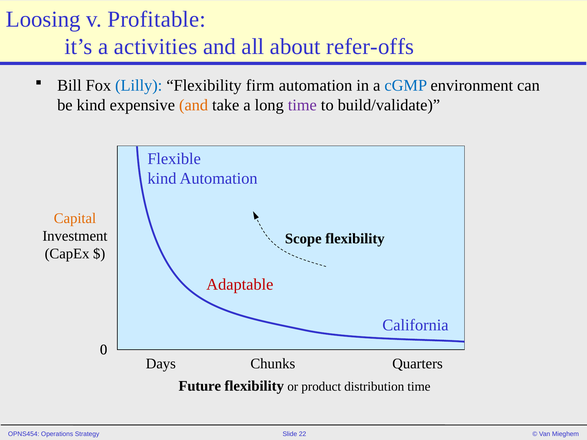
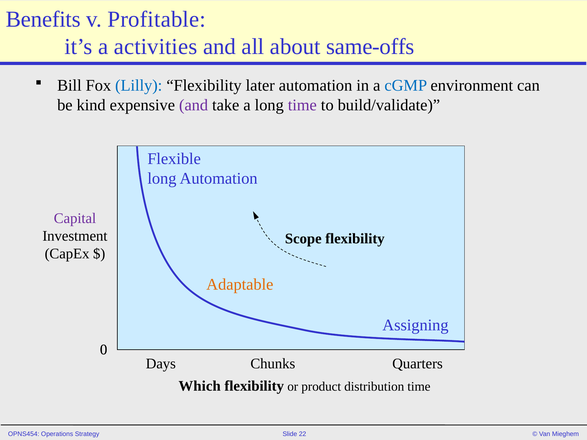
Loosing: Loosing -> Benefits (43, 19)
refer-offs: refer-offs -> same-offs (370, 47)
firm: firm -> later (260, 85)
and colour: orange -> purple (194, 105)
kind: kind -> long (162, 179)
Capital colour: orange -> purple (75, 219)
Adaptable colour: red -> orange (240, 284)
California: California -> Assigning (415, 325)
Future: Future -> Which (200, 386)
